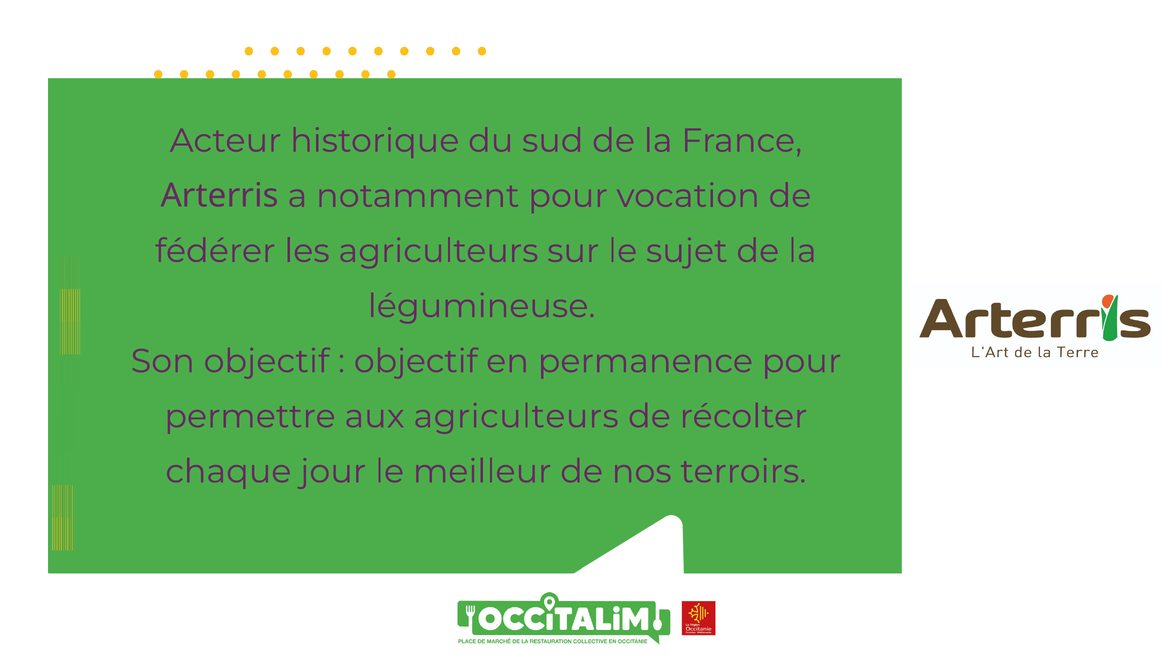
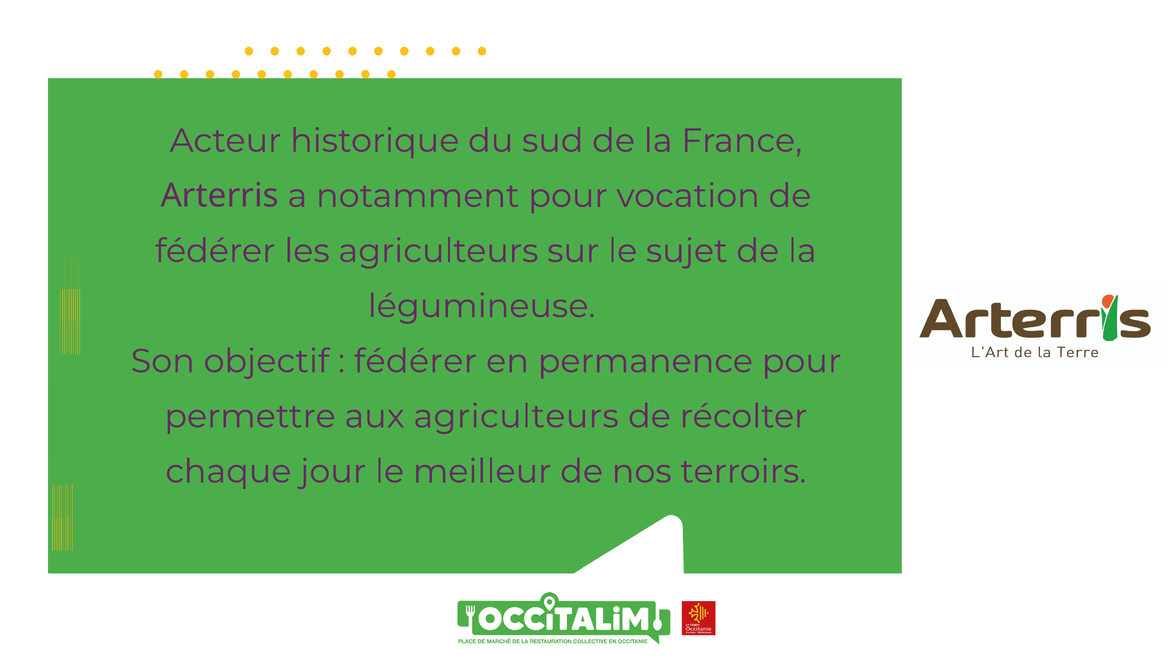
objectif: objectif -> fédérer (415, 361)
